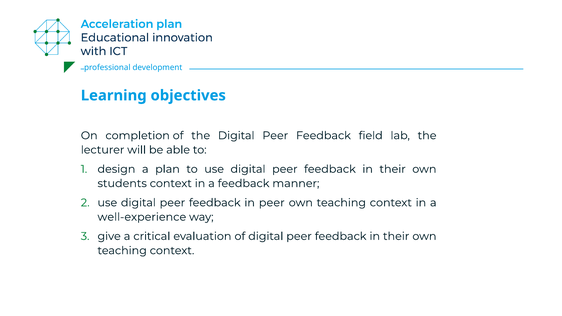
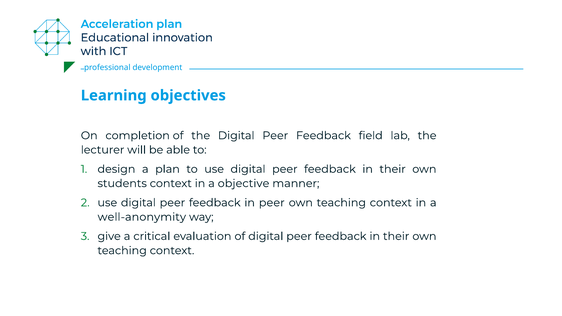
a feedback: feedback -> objective (244, 183)
well-experience: well-experience -> well-anonymity (142, 217)
